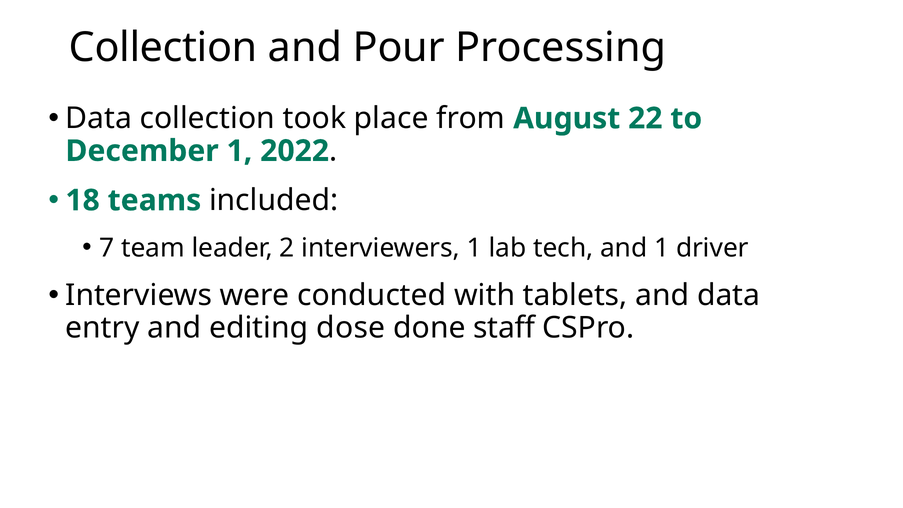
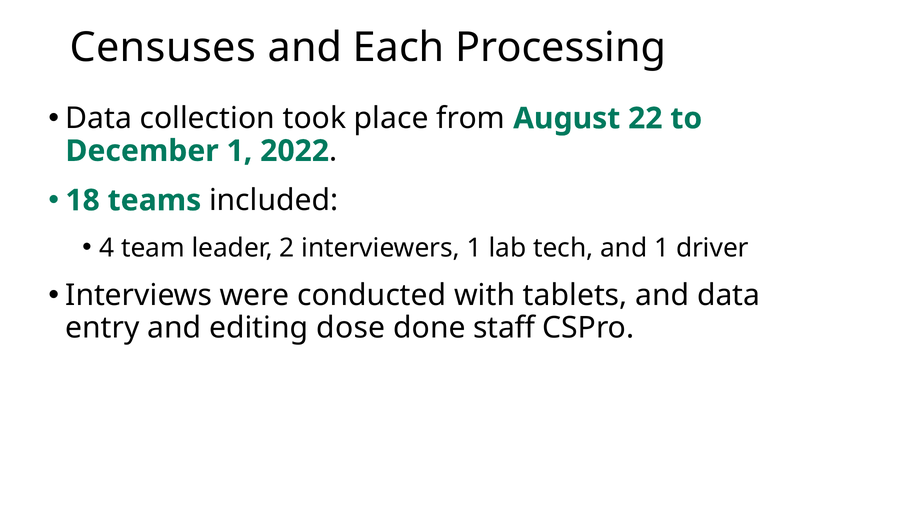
Collection: Collection -> Censuses (163, 48)
Pour: Pour -> Each (399, 48)
7: 7 -> 4 (107, 248)
